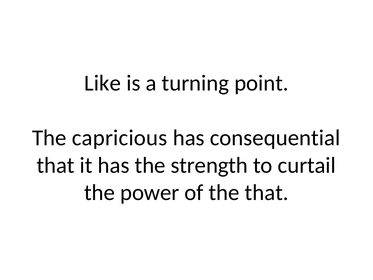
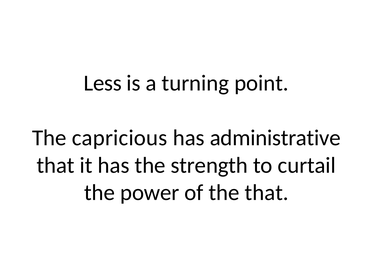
Like: Like -> Less (103, 83)
consequential: consequential -> administrative (275, 138)
